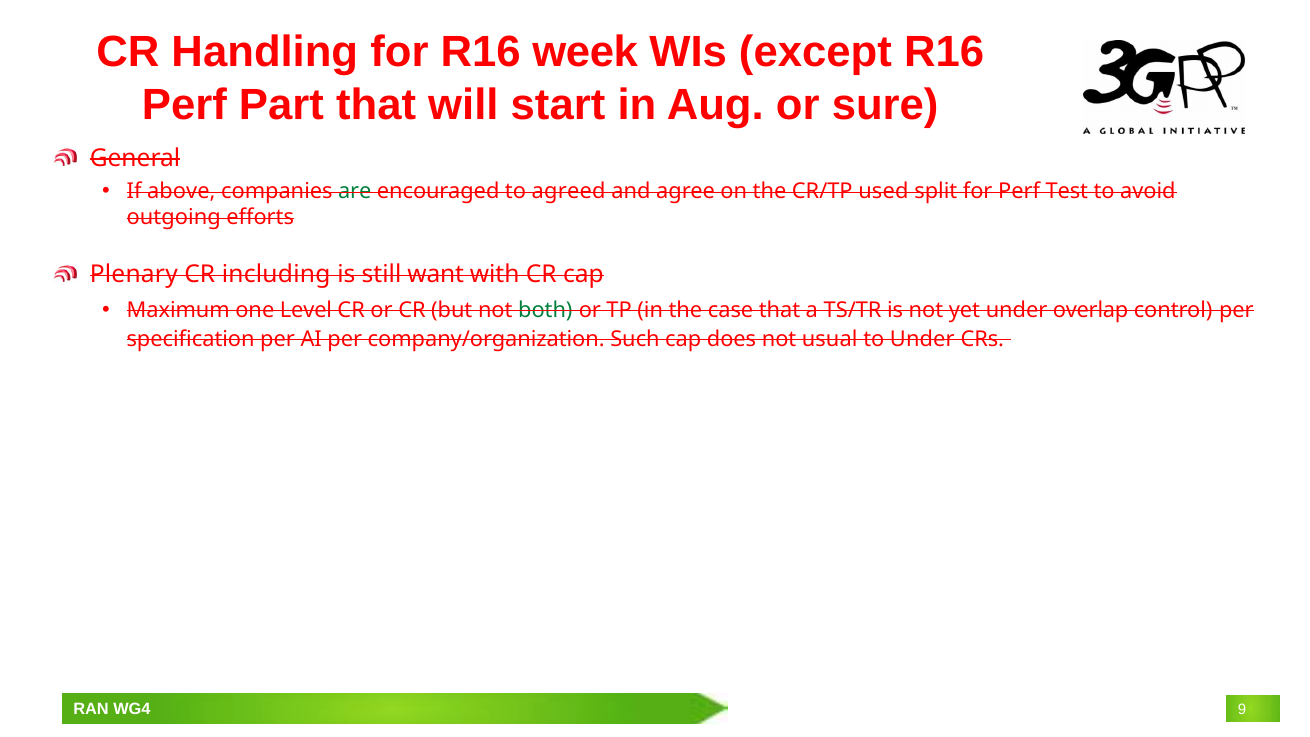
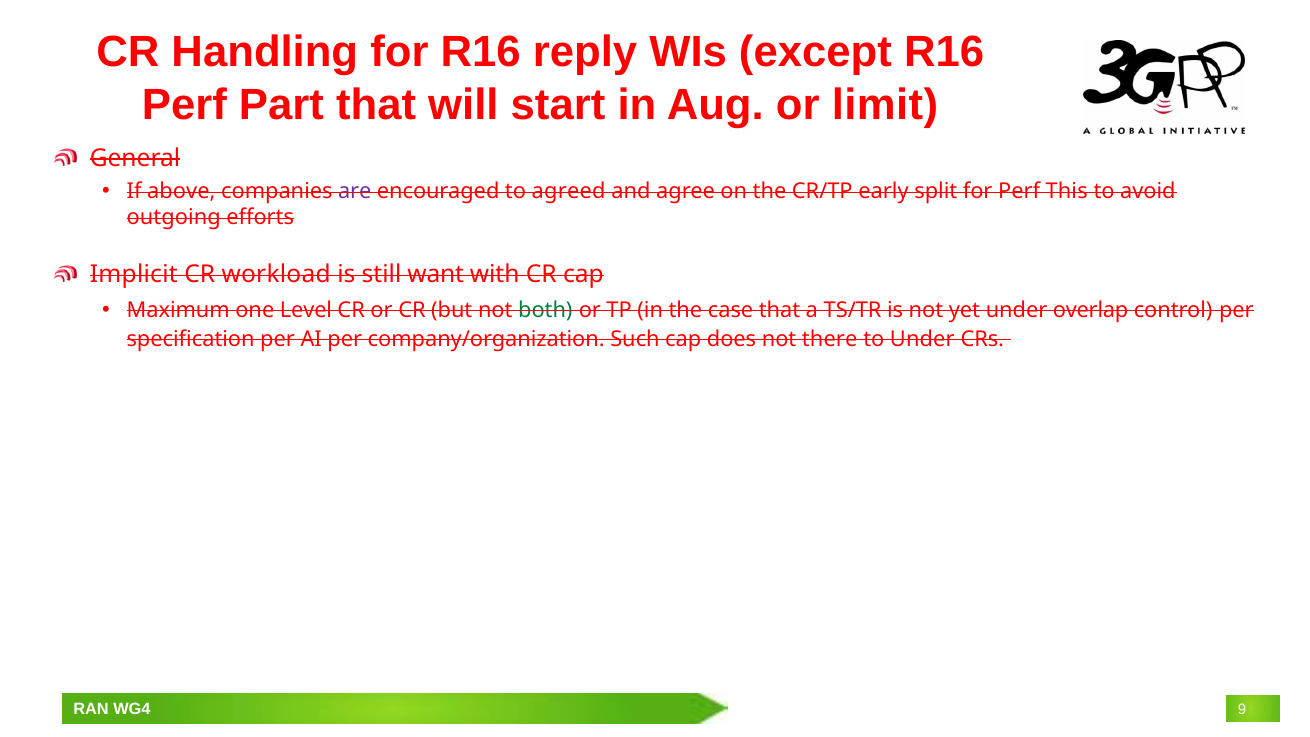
week: week -> reply (585, 52)
sure: sure -> limit (885, 105)
are colour: green -> purple (355, 191)
used: used -> early (884, 191)
Test: Test -> This (1067, 191)
Plenary: Plenary -> Implicit (134, 274)
including: including -> workload (276, 274)
usual: usual -> there (830, 339)
